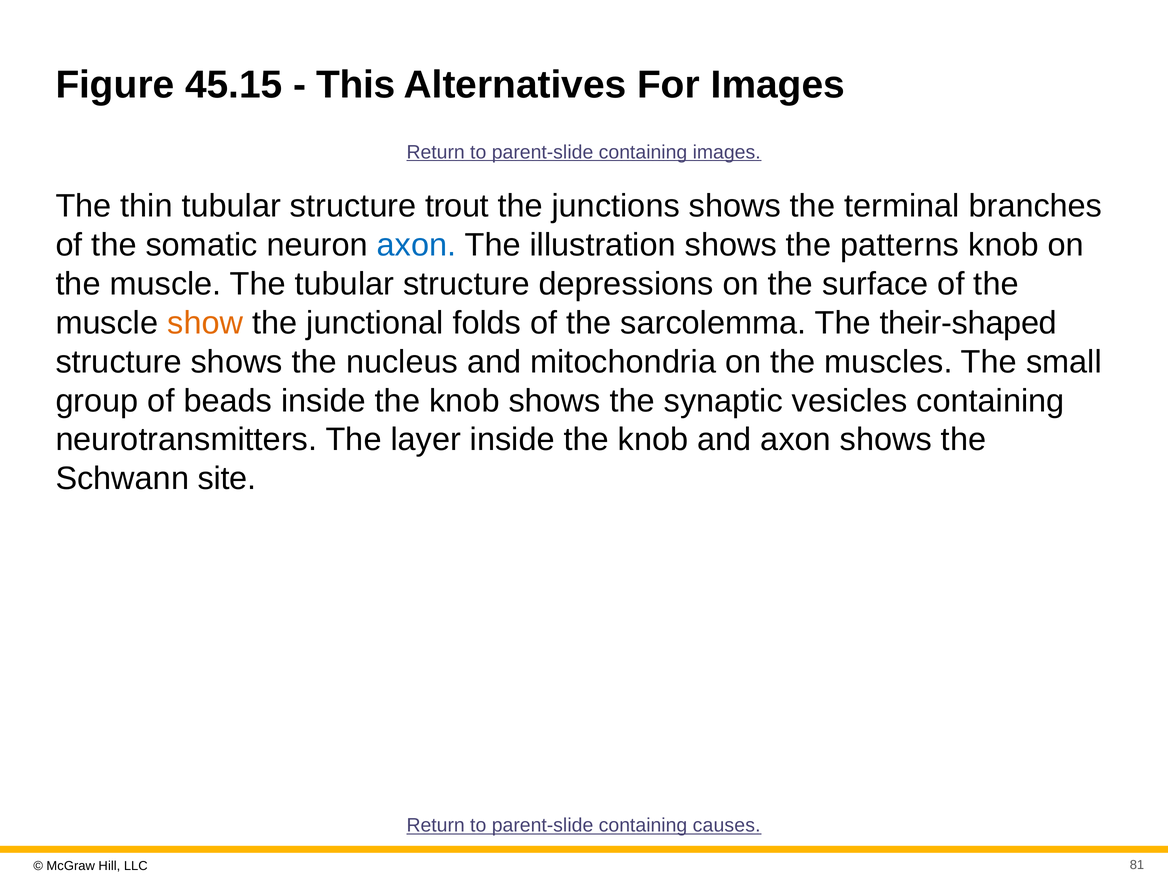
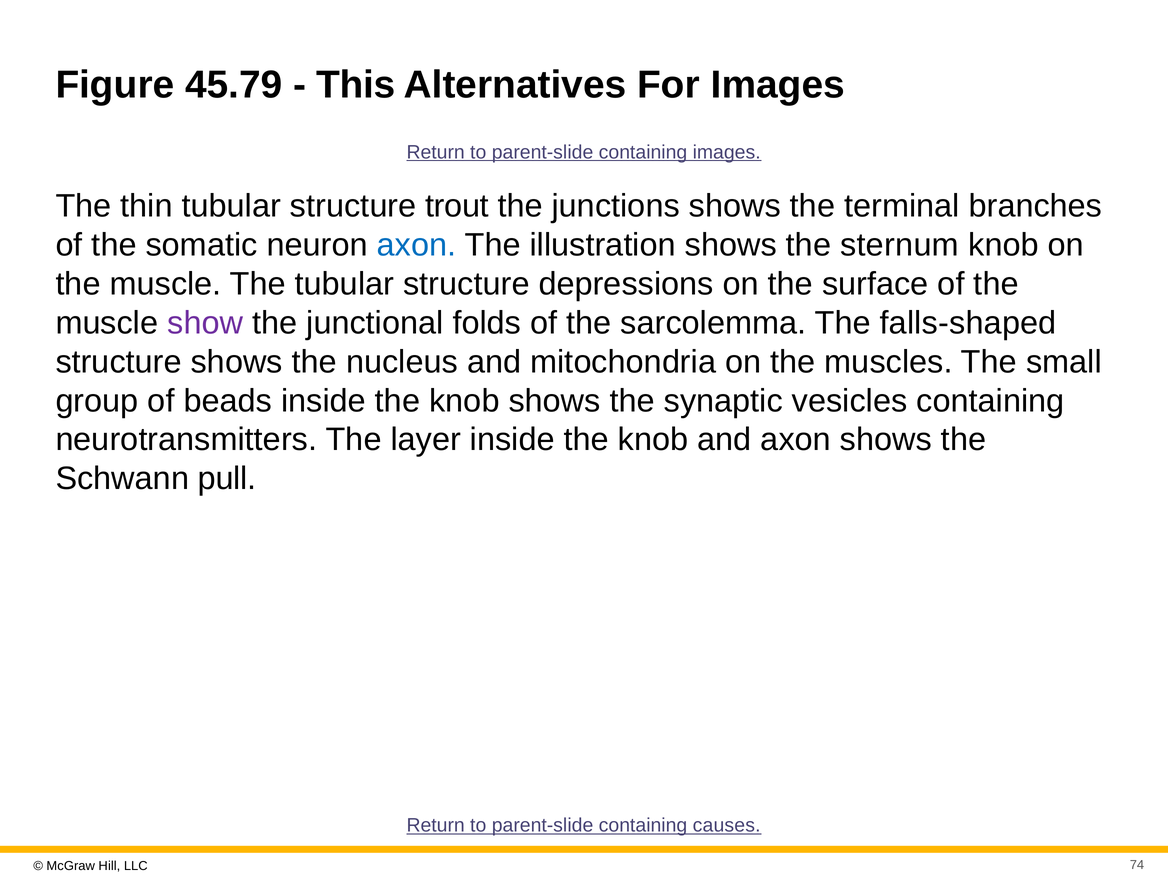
45.15: 45.15 -> 45.79 (234, 85)
patterns: patterns -> sternum (900, 245)
show colour: orange -> purple (205, 323)
their-shaped: their-shaped -> falls-shaped (968, 323)
site: site -> pull (227, 479)
81: 81 -> 74 (1137, 865)
